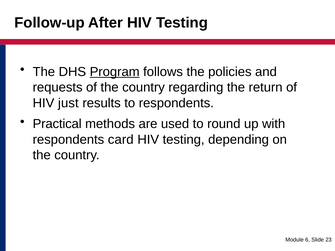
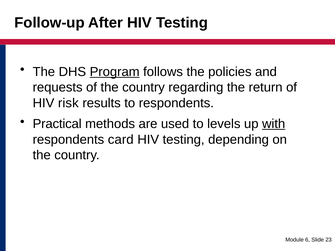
just: just -> risk (68, 103)
round: round -> levels (224, 124)
with underline: none -> present (274, 124)
